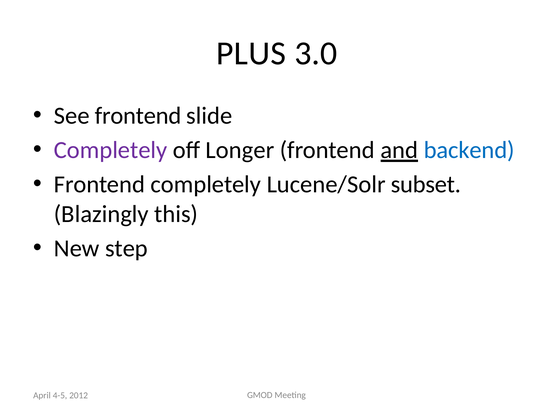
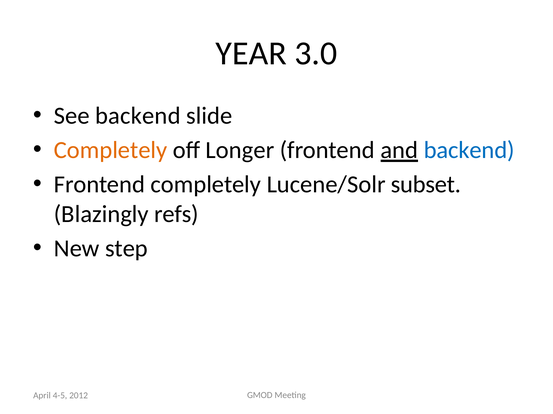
PLUS: PLUS -> YEAR (251, 54)
See frontend: frontend -> backend (138, 116)
Completely colour: purple -> orange (111, 150)
this: this -> refs (176, 214)
